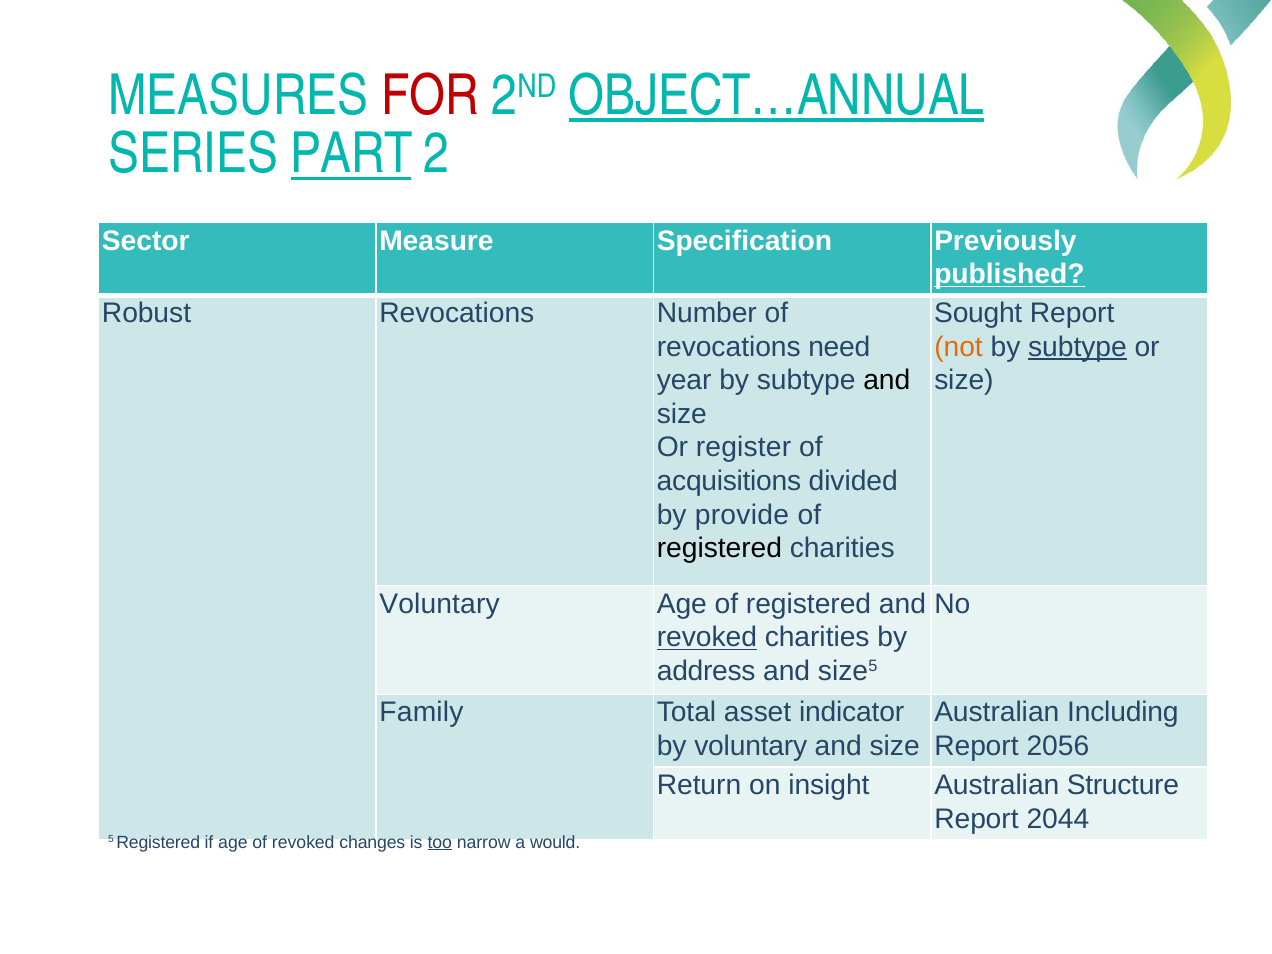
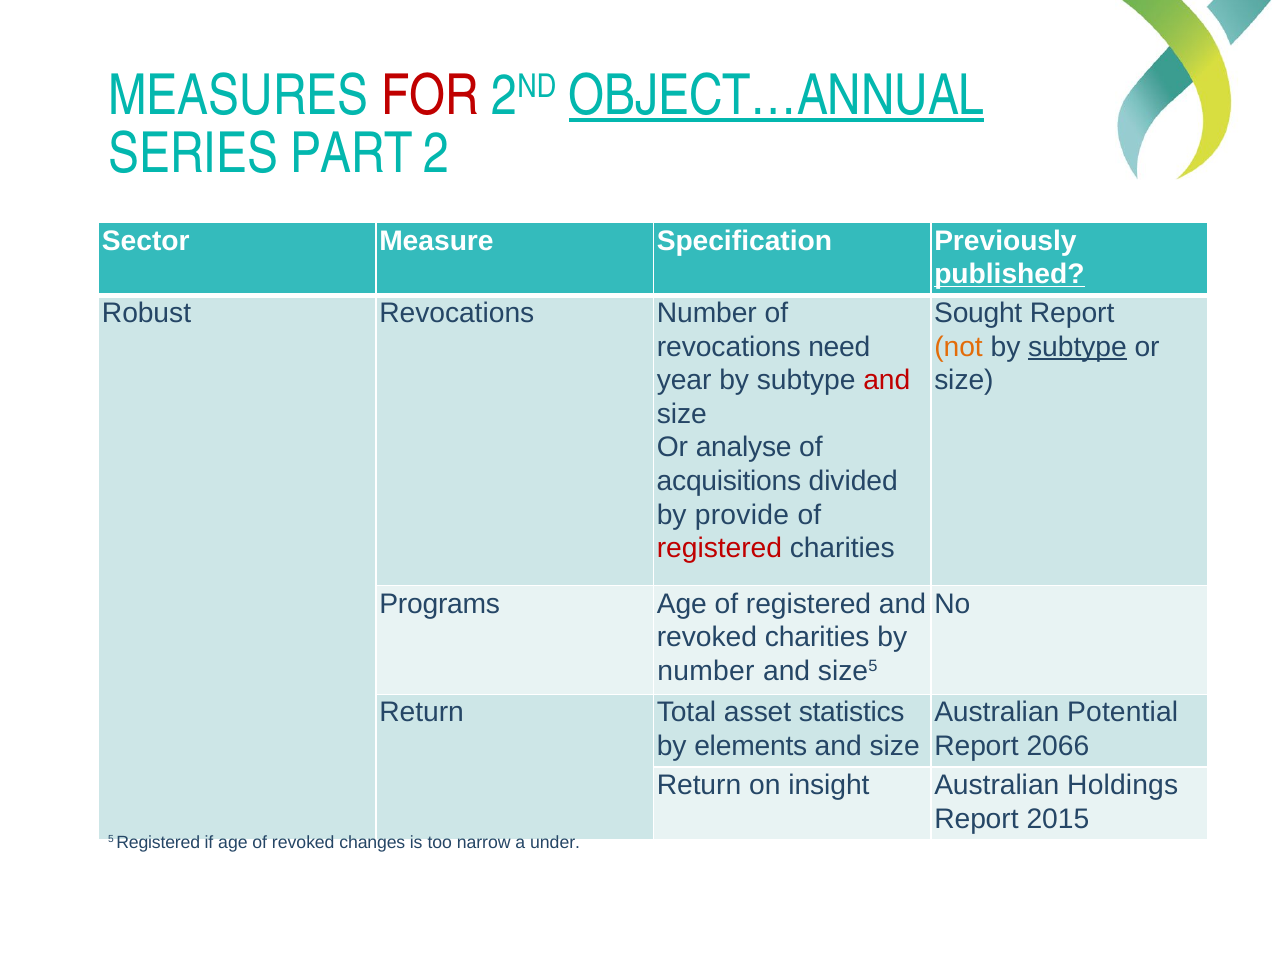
PART underline: present -> none (351, 154)
and colour: black -> red (887, 381)
register: register -> analyse (744, 448)
registered colour: black -> red (719, 548)
Voluntary: Voluntary -> Programs (440, 604)
revoked underline: present -> none (707, 637)
address: address -> number (706, 671)
Family: Family -> Return (422, 713)
indicator: indicator -> statistics (852, 713)
Including: Including -> Potential (1123, 713)
by voluntary: voluntary -> elements (751, 746)
2056: 2056 -> 2066 (1058, 746)
Structure: Structure -> Holdings (1123, 785)
2044: 2044 -> 2015 (1058, 819)
too underline: present -> none (440, 842)
would: would -> under (555, 842)
